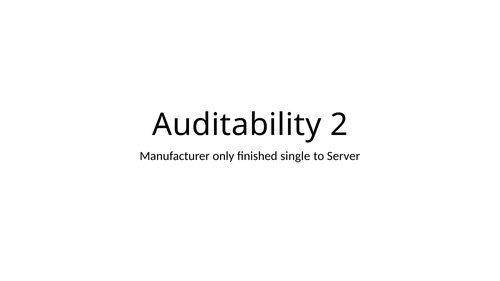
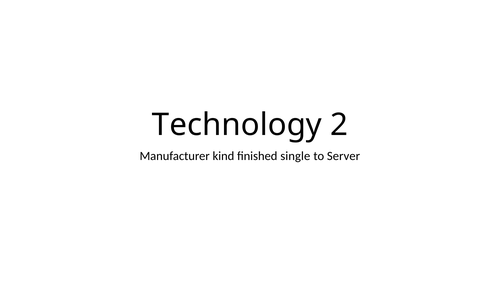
Auditability: Auditability -> Technology (237, 125)
only: only -> kind (223, 156)
